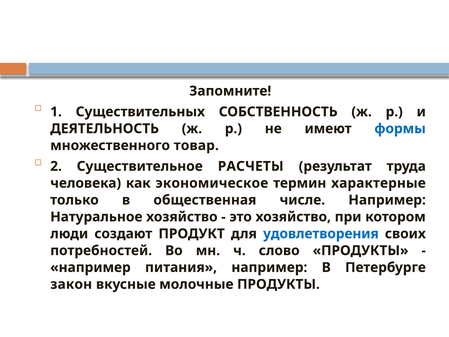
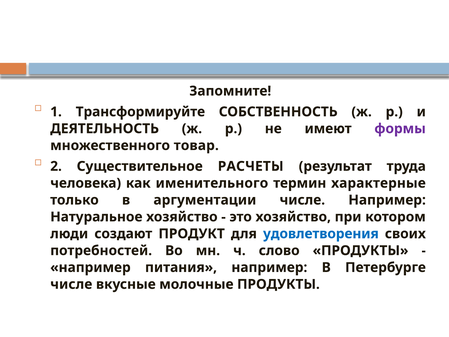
Существительных: Существительных -> Трансформируйте (140, 112)
формы colour: blue -> purple (400, 129)
экономическое: экономическое -> именительного (212, 183)
общественная: общественная -> аргументации (205, 200)
закон: закон -> числе (71, 284)
